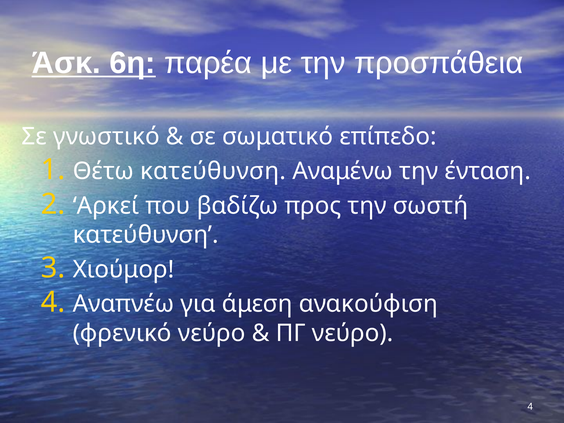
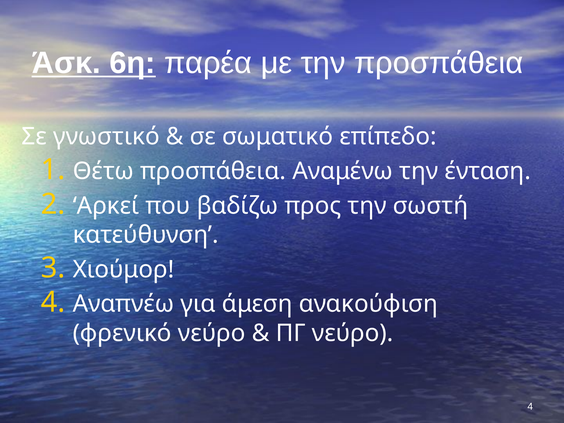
Θέτω κατεύθυνση: κατεύθυνση -> προσπάθεια (213, 171)
